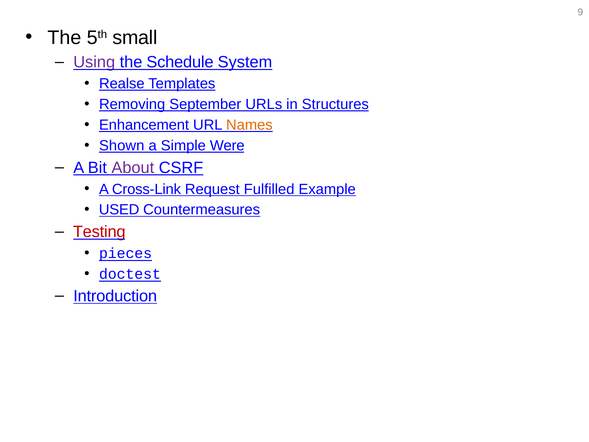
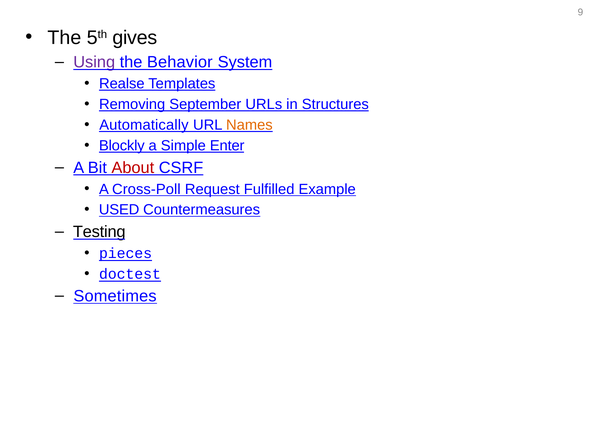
small: small -> gives (135, 38)
Schedule: Schedule -> Behavior (180, 62)
Enhancement: Enhancement -> Automatically (144, 125)
Shown: Shown -> Blockly (122, 146)
Were: Were -> Enter (227, 146)
About colour: purple -> red (133, 168)
Cross-Link: Cross-Link -> Cross-Poll (146, 189)
Testing colour: red -> black (99, 232)
Introduction: Introduction -> Sometimes (115, 296)
